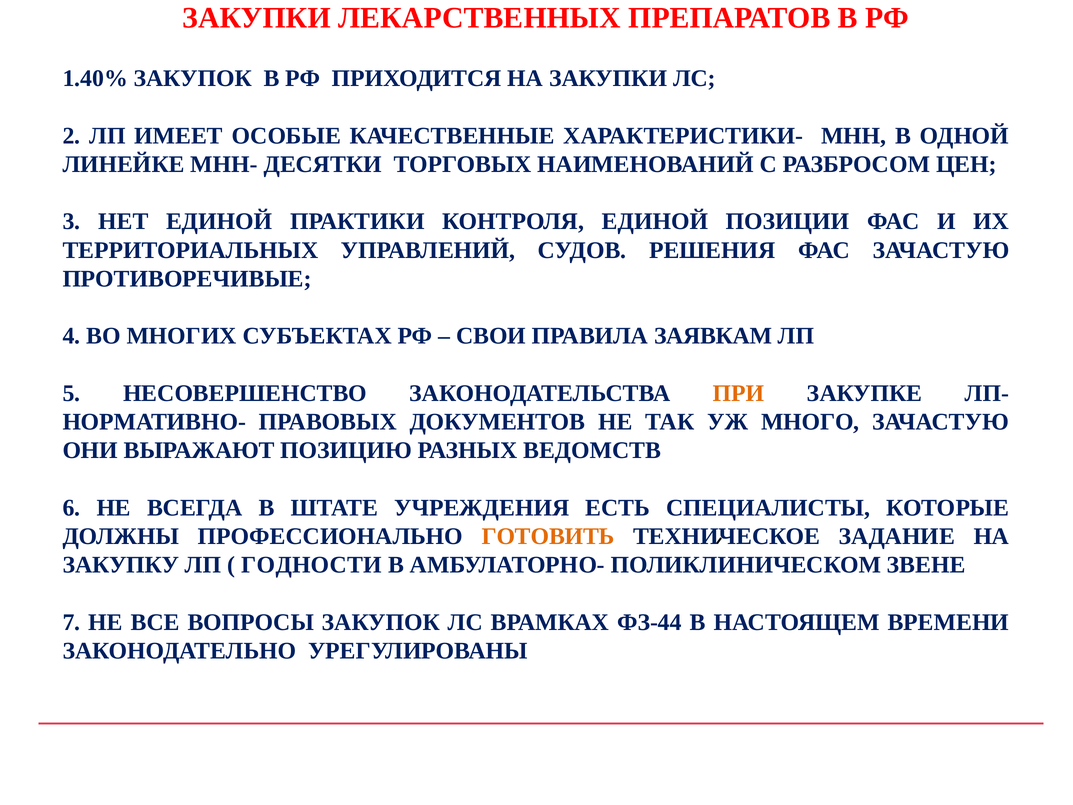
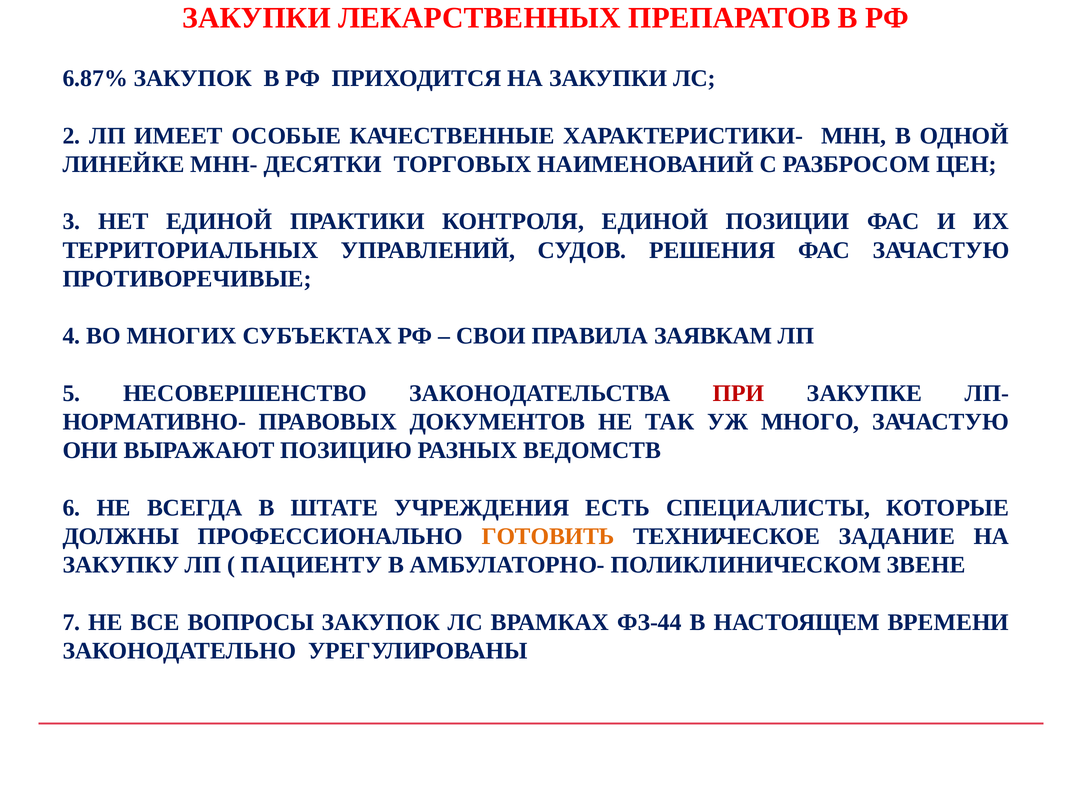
1.40%: 1.40% -> 6.87% (95, 79)
ПРИ colour: orange -> red (739, 393)
ГОДНОСТИ: ГОДНОСТИ -> ПАЦИЕНТУ (312, 565)
